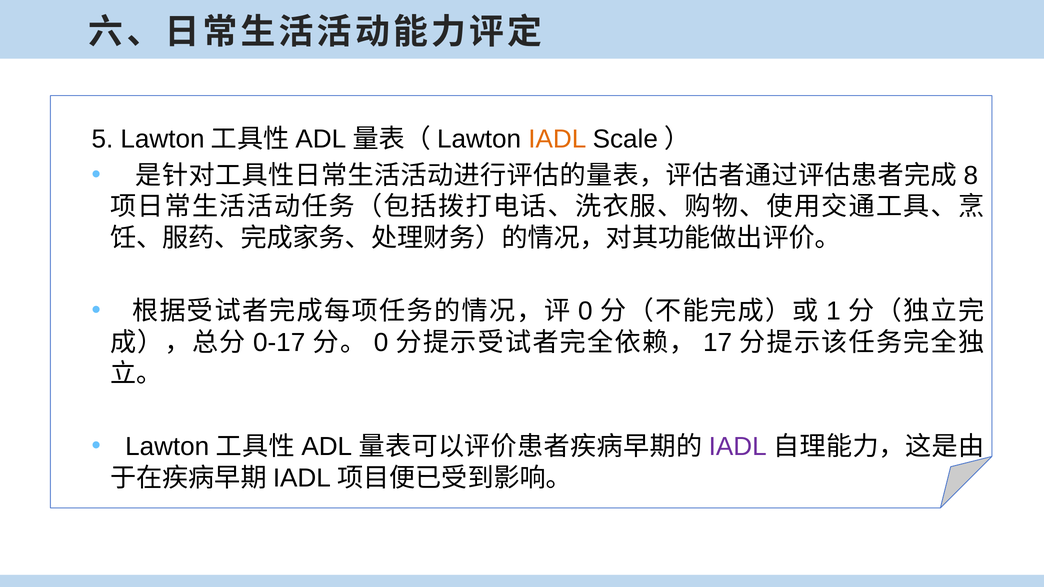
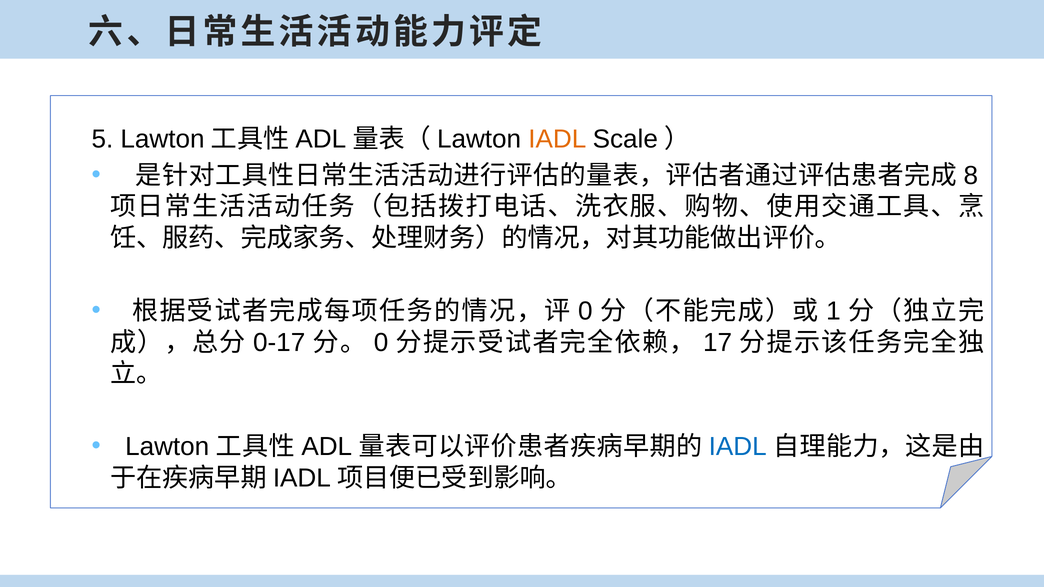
IADL colour: purple -> blue (738, 447)
